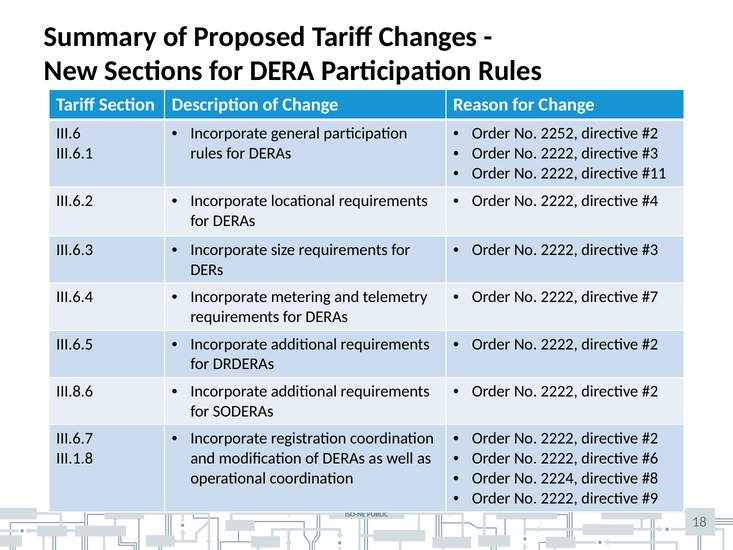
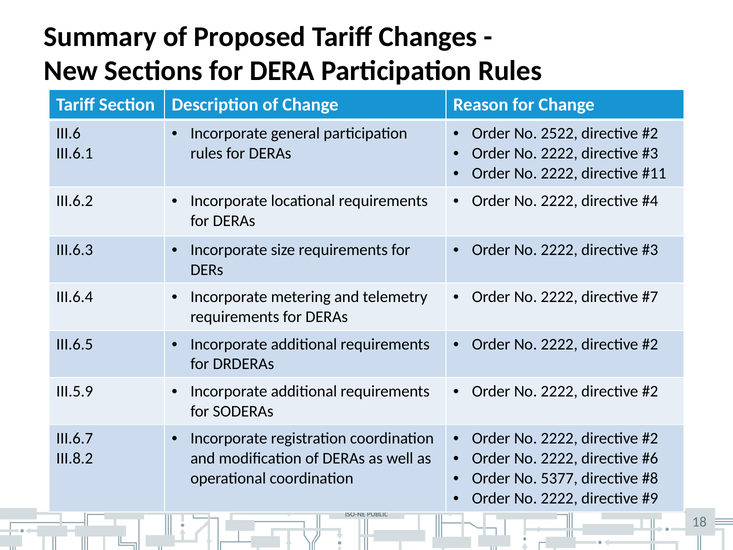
2252: 2252 -> 2522 (559, 134)
III.8.6: III.8.6 -> III.5.9 (75, 391)
III.1.8: III.1.8 -> III.8.2 (75, 458)
2224: 2224 -> 5377 (559, 478)
